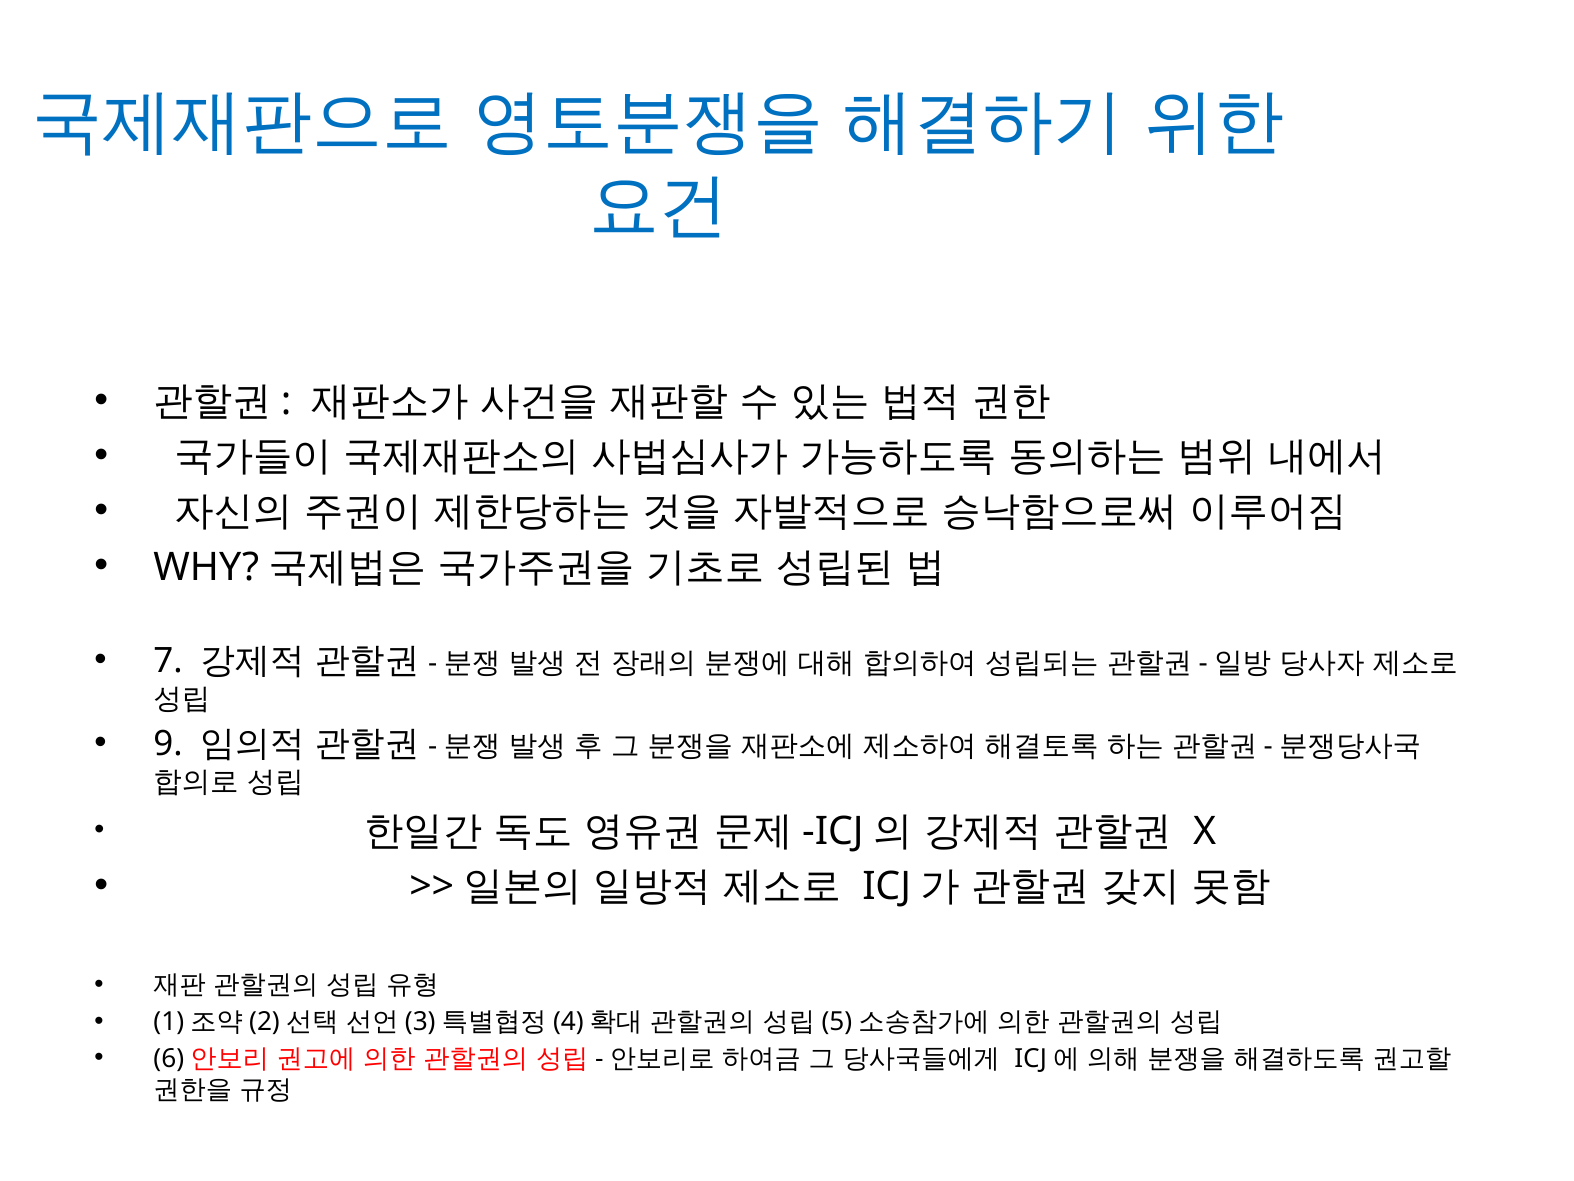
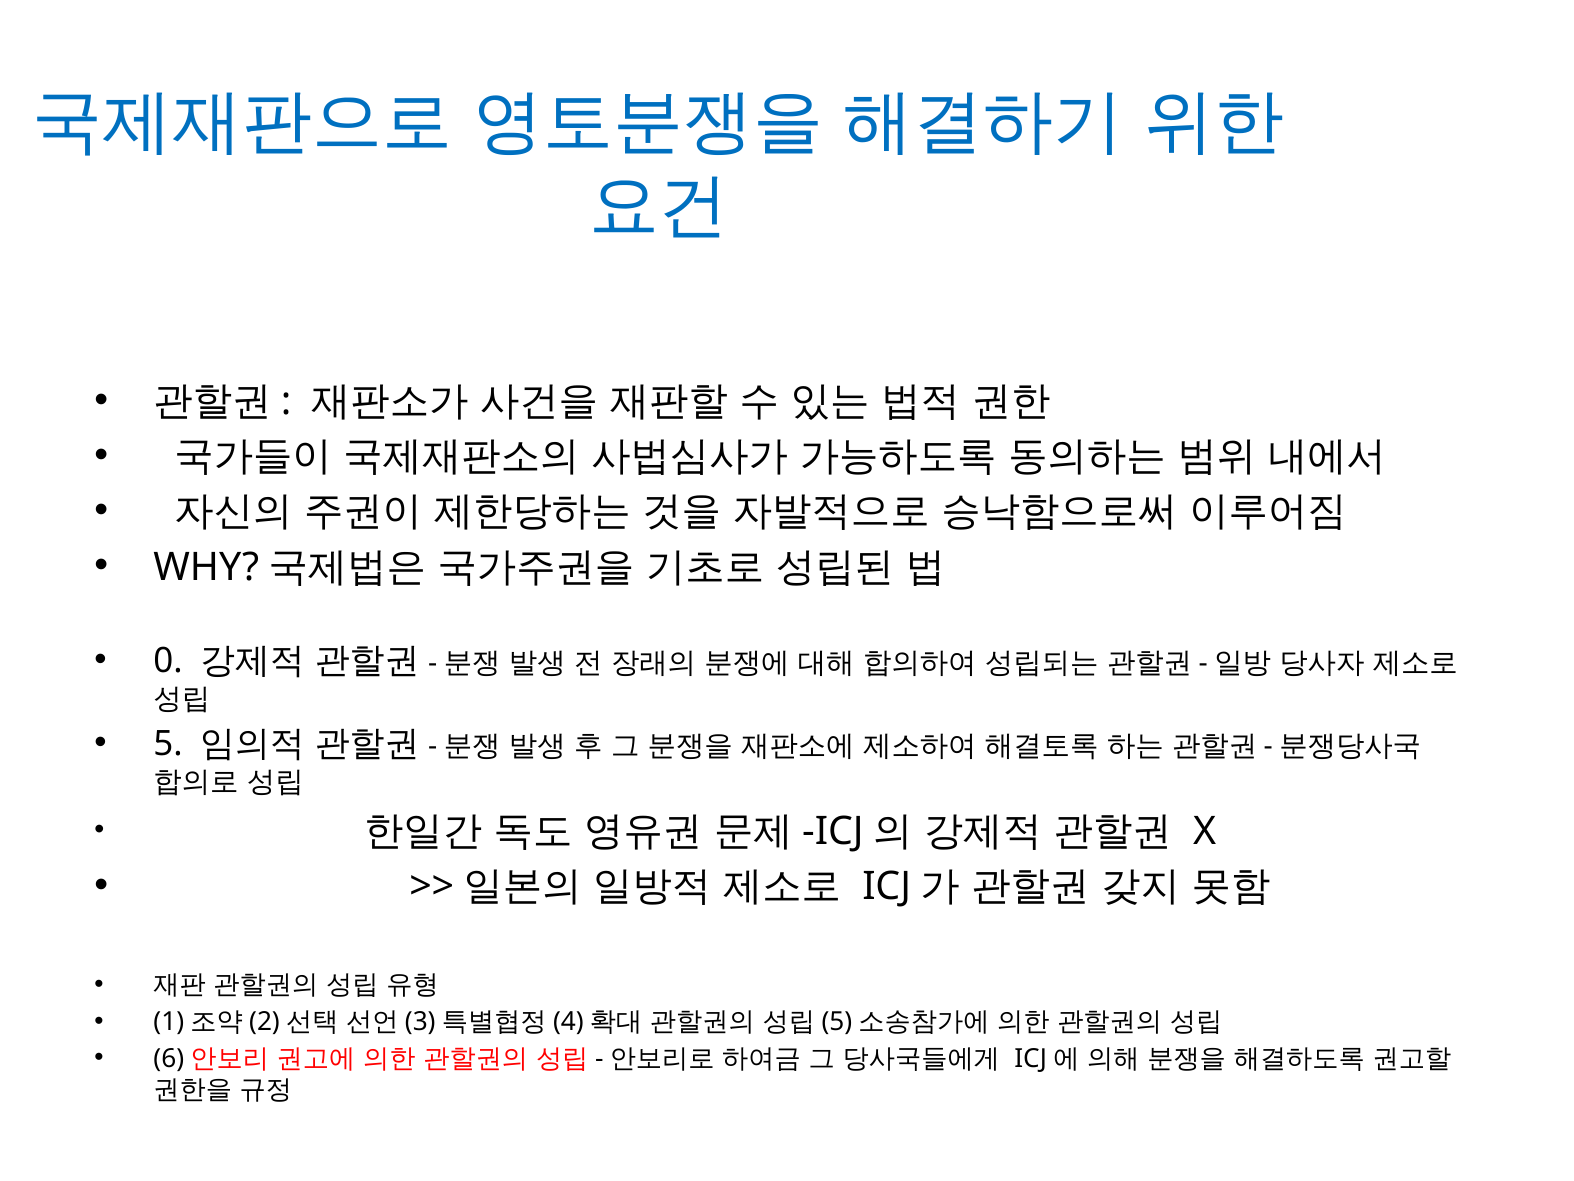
7: 7 -> 0 (168, 661)
9: 9 -> 5 (168, 744)
